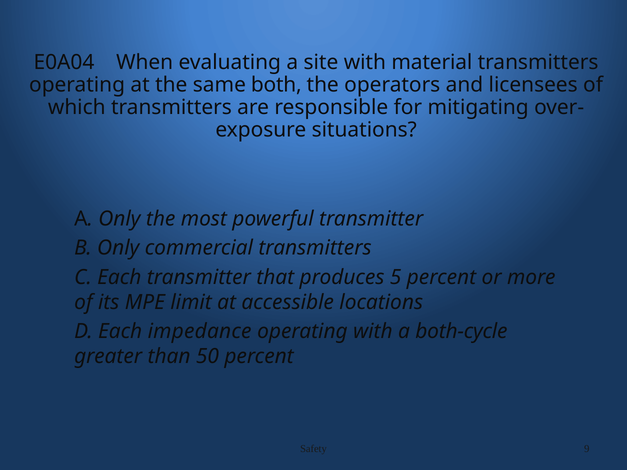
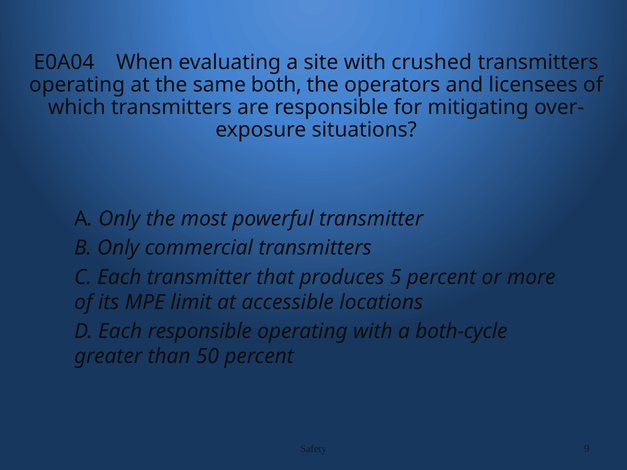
material: material -> crushed (432, 62)
Each impedance: impedance -> responsible (200, 332)
